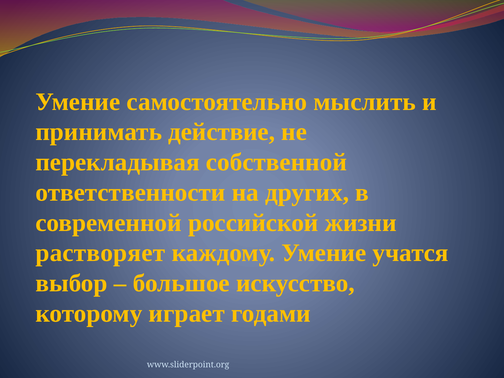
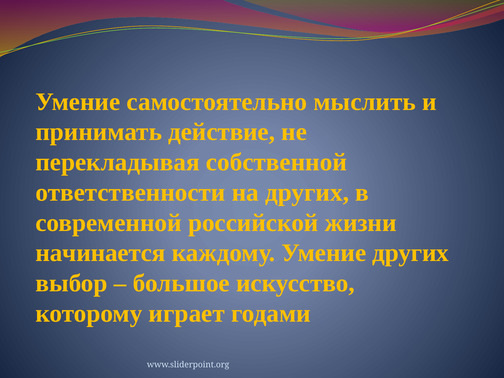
растворяет: растворяет -> начинается (101, 253)
Умение учатся: учатся -> других (411, 253)
